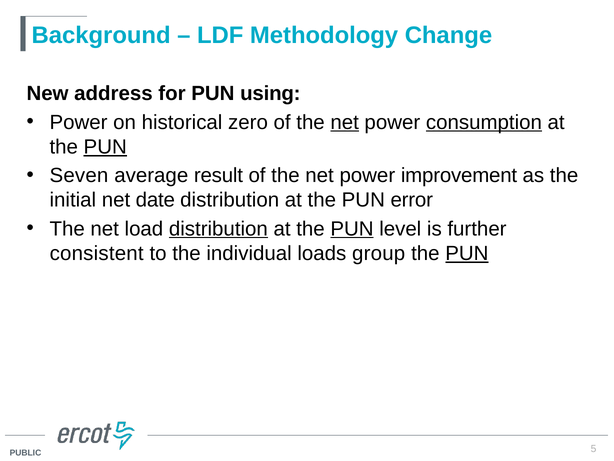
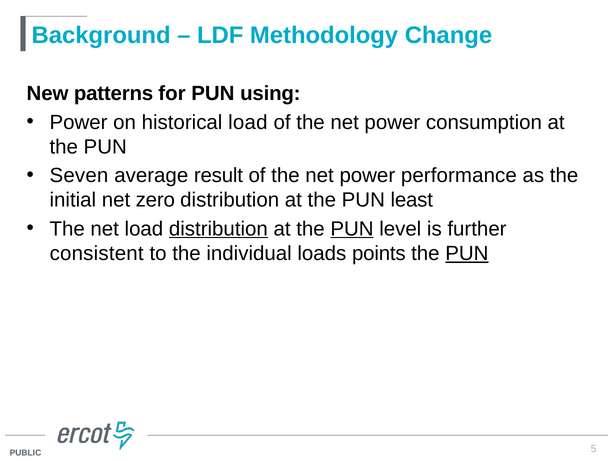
address: address -> patterns (114, 93)
historical zero: zero -> load (248, 122)
net underline: present -> none (345, 122)
consumption underline: present -> none (484, 122)
PUN underline: present -> none (105, 147)
improvement: improvement -> performance (459, 175)
date: date -> zero (155, 200)
error: error -> least (412, 200)
group: group -> points (379, 253)
